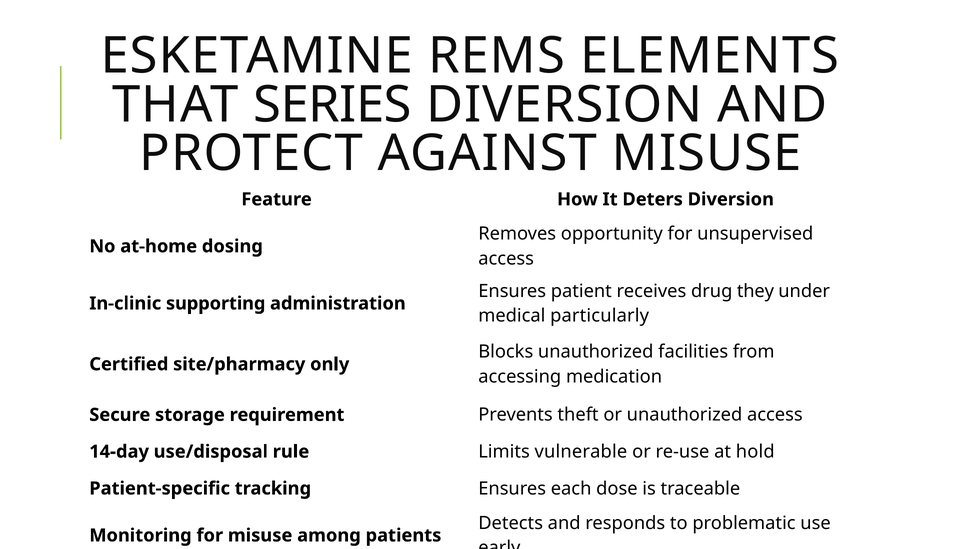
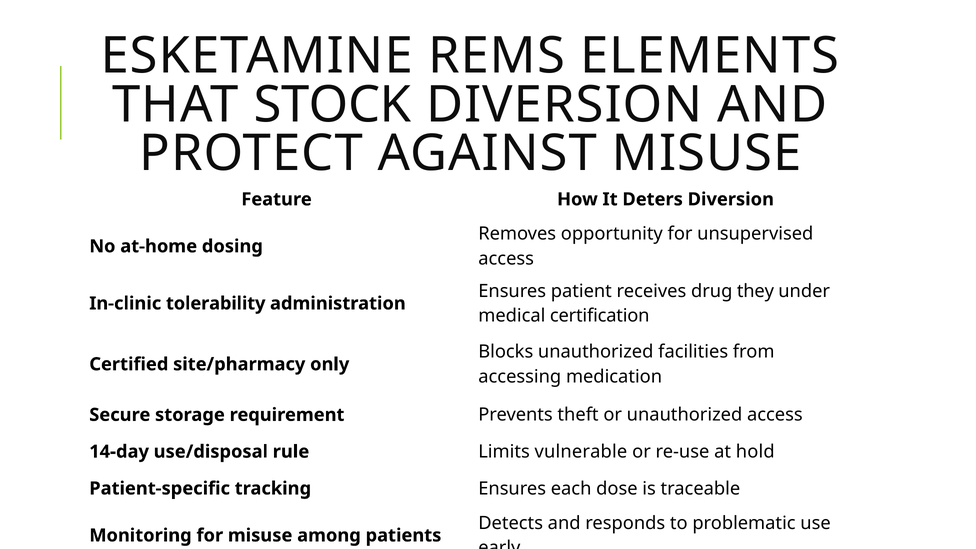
SERIES: SERIES -> STOCK (332, 105)
supporting: supporting -> tolerability (216, 303)
particularly: particularly -> certification (600, 316)
